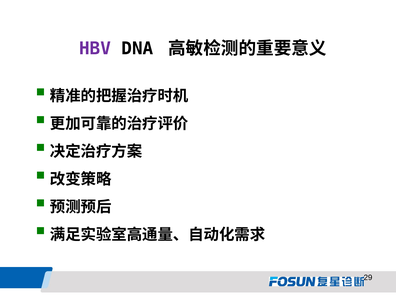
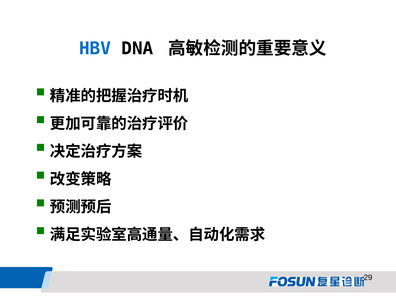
HBV colour: purple -> blue (95, 49)
